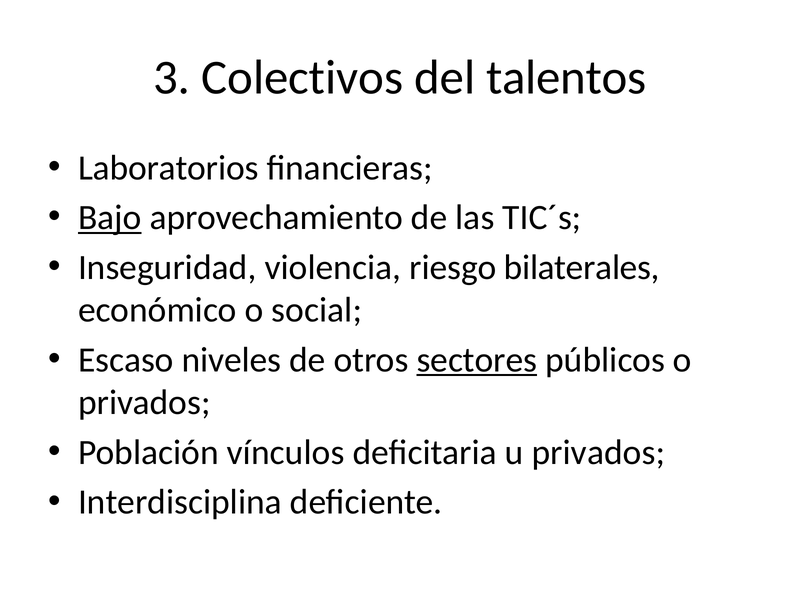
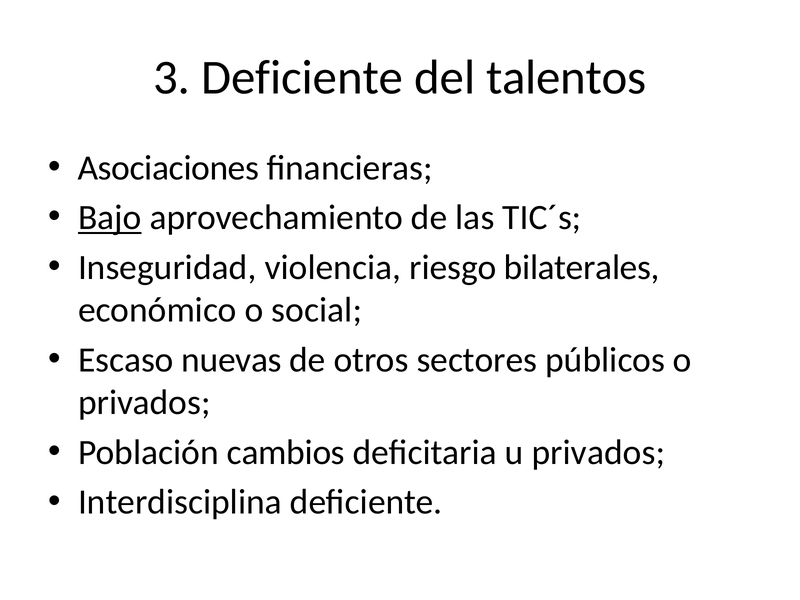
3 Colectivos: Colectivos -> Deficiente (302, 77)
Laboratorios: Laboratorios -> Asociaciones (168, 168)
niveles: niveles -> nuevas (232, 360)
sectores underline: present -> none (477, 360)
vínculos: vínculos -> cambios (286, 452)
